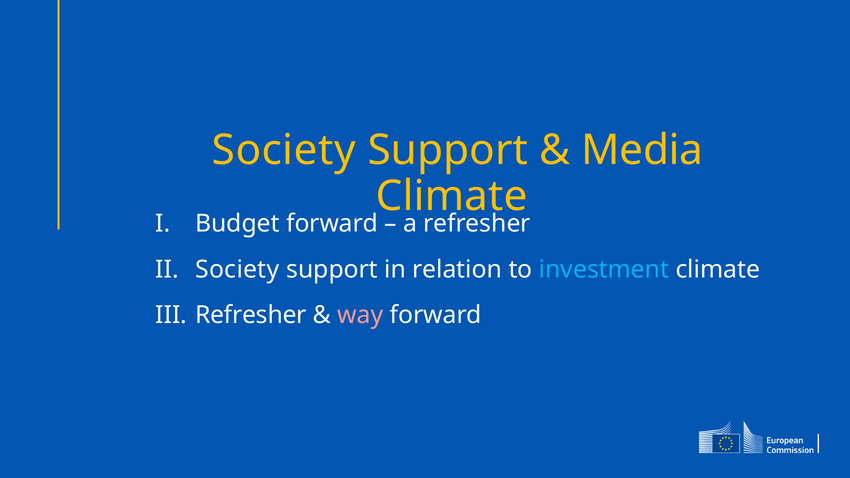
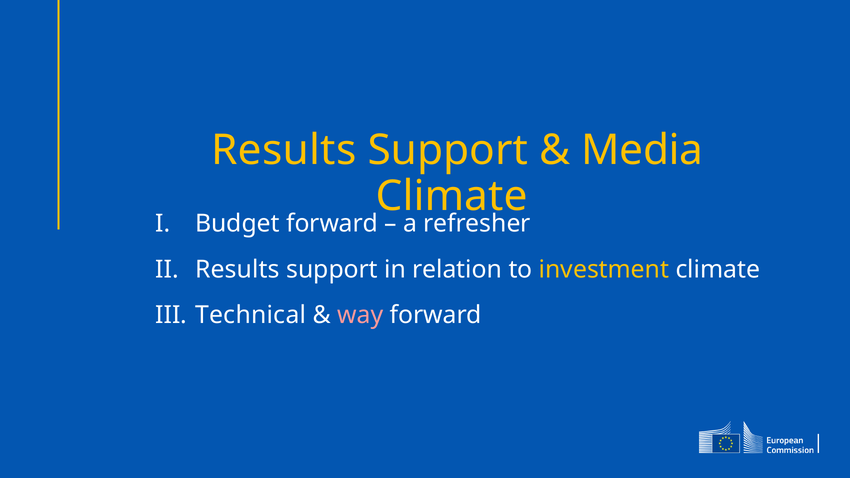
Society: Society -> Results (284, 150)
Society: Society -> Results (237, 269)
investment colour: light blue -> yellow (604, 269)
Refresher: Refresher -> Technical (251, 315)
